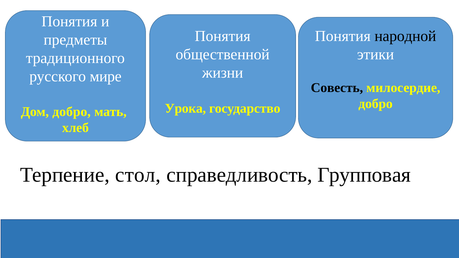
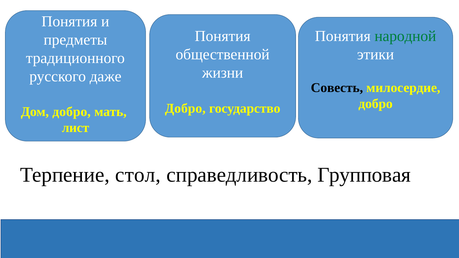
народной colour: black -> green (405, 36)
мире: мире -> даже (106, 76)
Урока: Урока -> Добро (185, 108)
хлеб: хлеб -> лист (76, 128)
